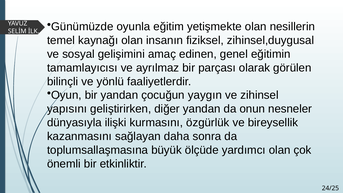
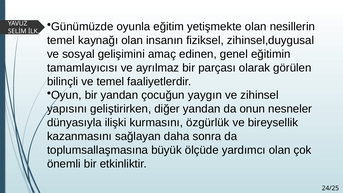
ve yönlü: yönlü -> temel (110, 81)
